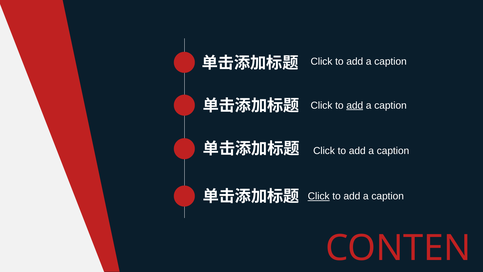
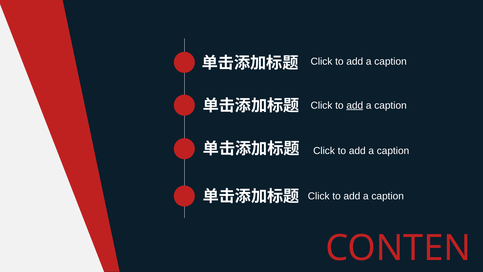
Click underline: present -> none (319, 196)
